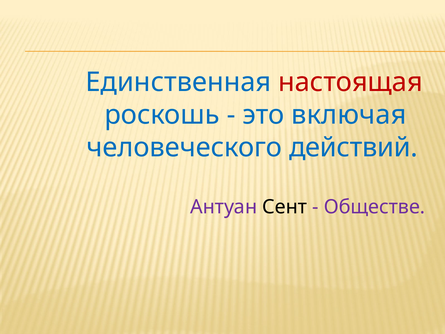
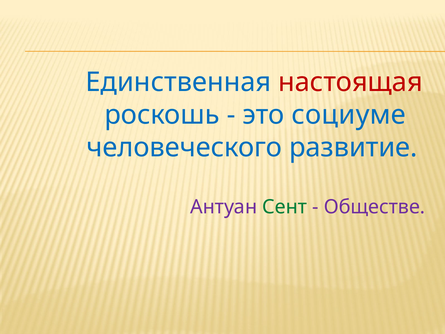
включая: включая -> социуме (349, 115)
действий: действий -> развитие (353, 147)
Сент colour: black -> green (285, 207)
